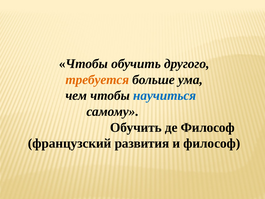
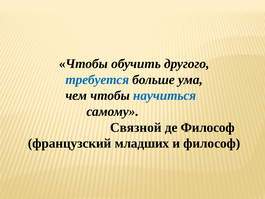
требуется colour: orange -> blue (97, 80)
Обучить: Обучить -> Связной (136, 127)
развития: развития -> младших (142, 143)
